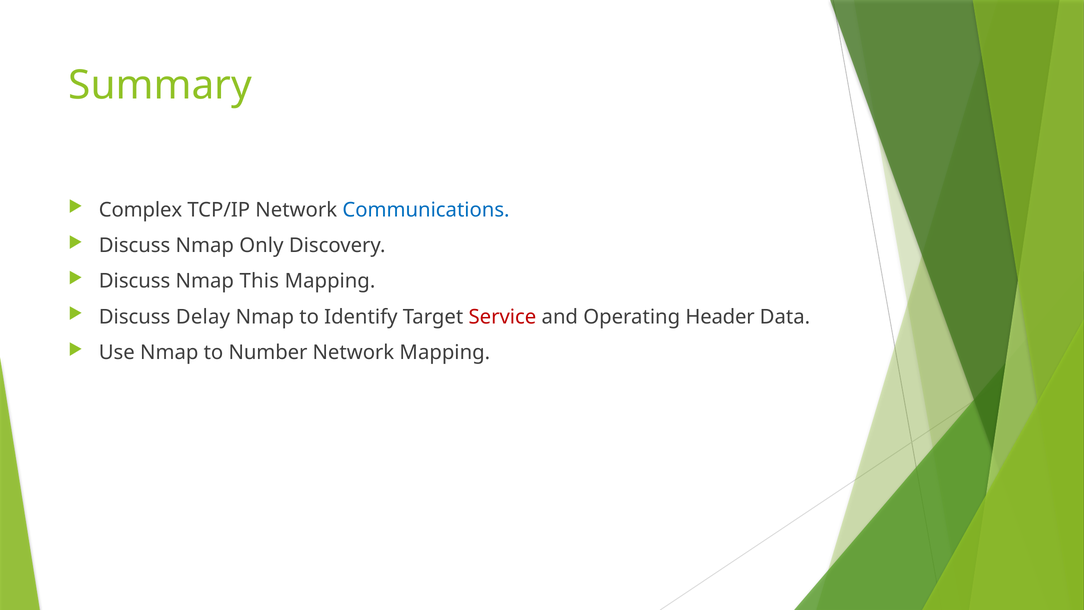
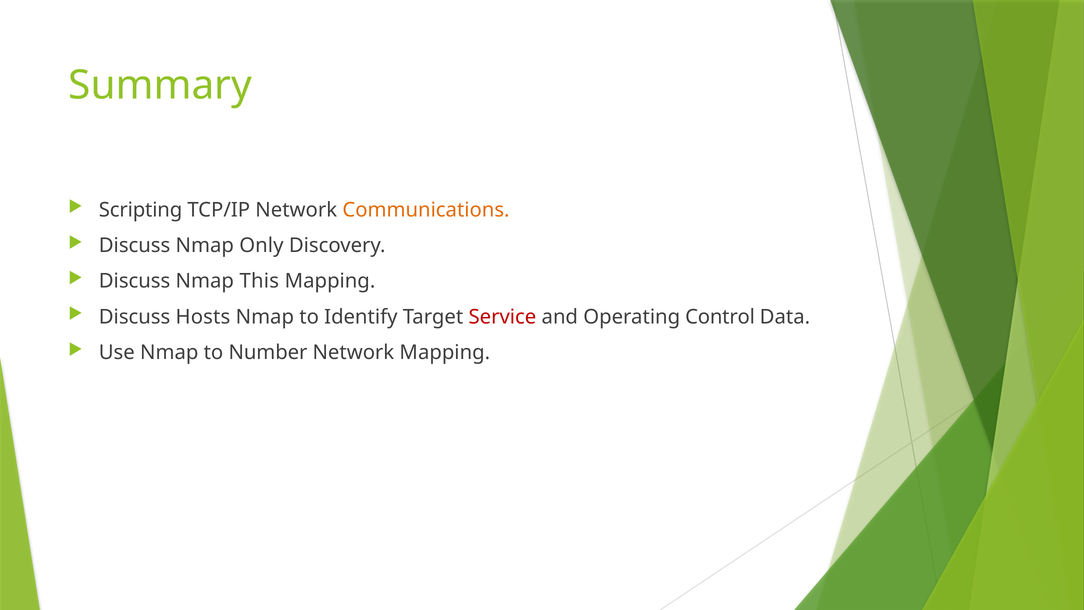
Complex: Complex -> Scripting (141, 210)
Communications colour: blue -> orange (426, 210)
Delay: Delay -> Hosts (203, 317)
Header: Header -> Control (720, 317)
